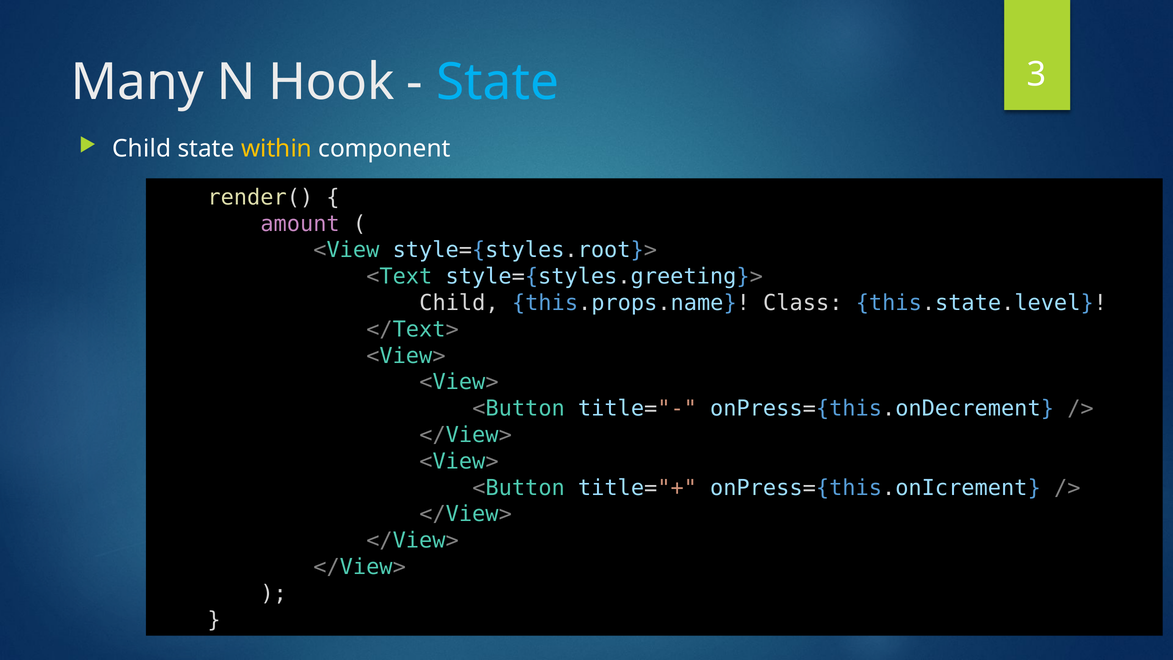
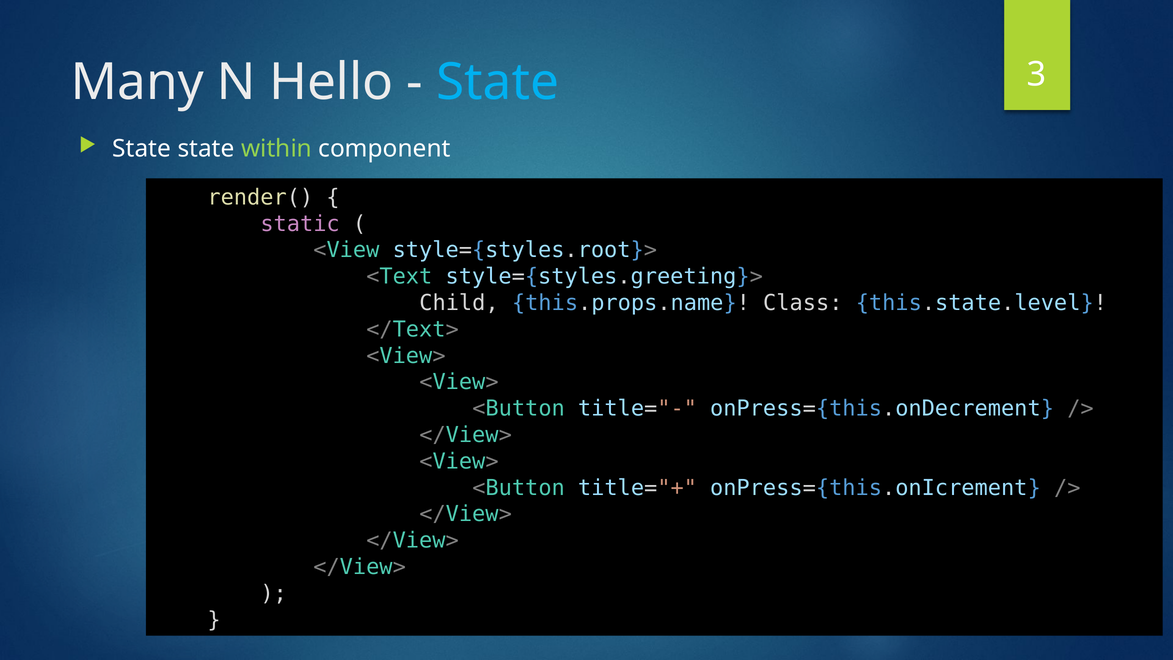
Hook: Hook -> Hello (331, 82)
Child: Child -> State (142, 149)
within colour: yellow -> light green (276, 149)
amount: amount -> static (300, 224)
